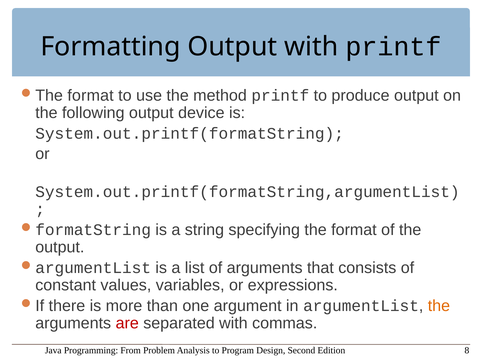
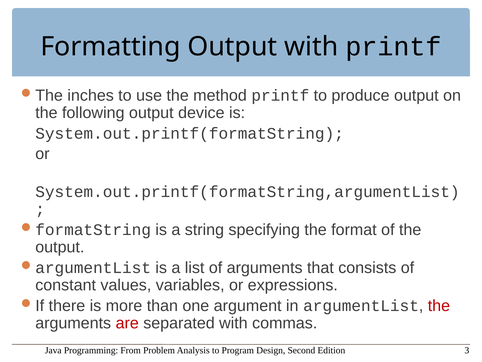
format: format -> inches (91, 95)
the colour: orange -> red (439, 305)
8: 8 -> 3 (467, 350)
